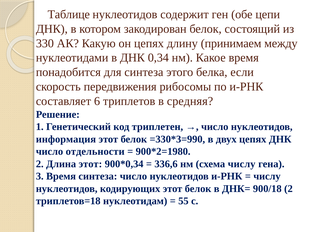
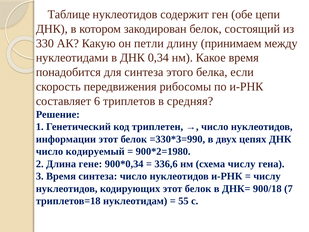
он цепях: цепях -> петли (149, 43)
информация: информация -> информации (66, 139)
отдельности: отдельности -> кодируемый (95, 151)
Длина этот: этот -> гене (90, 164)
900/18 2: 2 -> 7 (288, 188)
